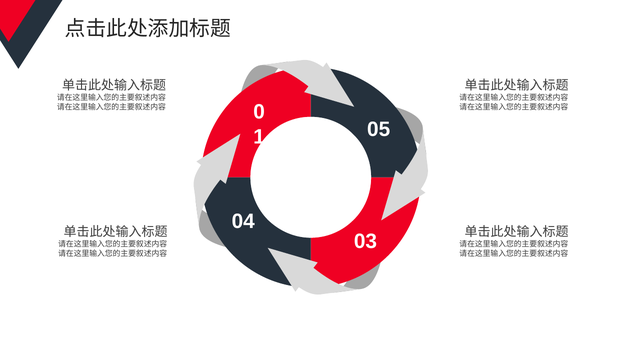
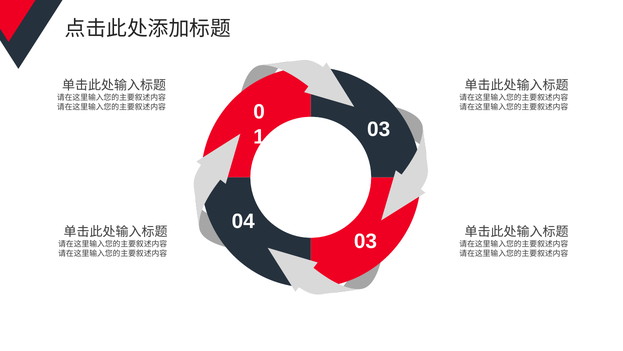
05: 05 -> 03 (379, 129)
